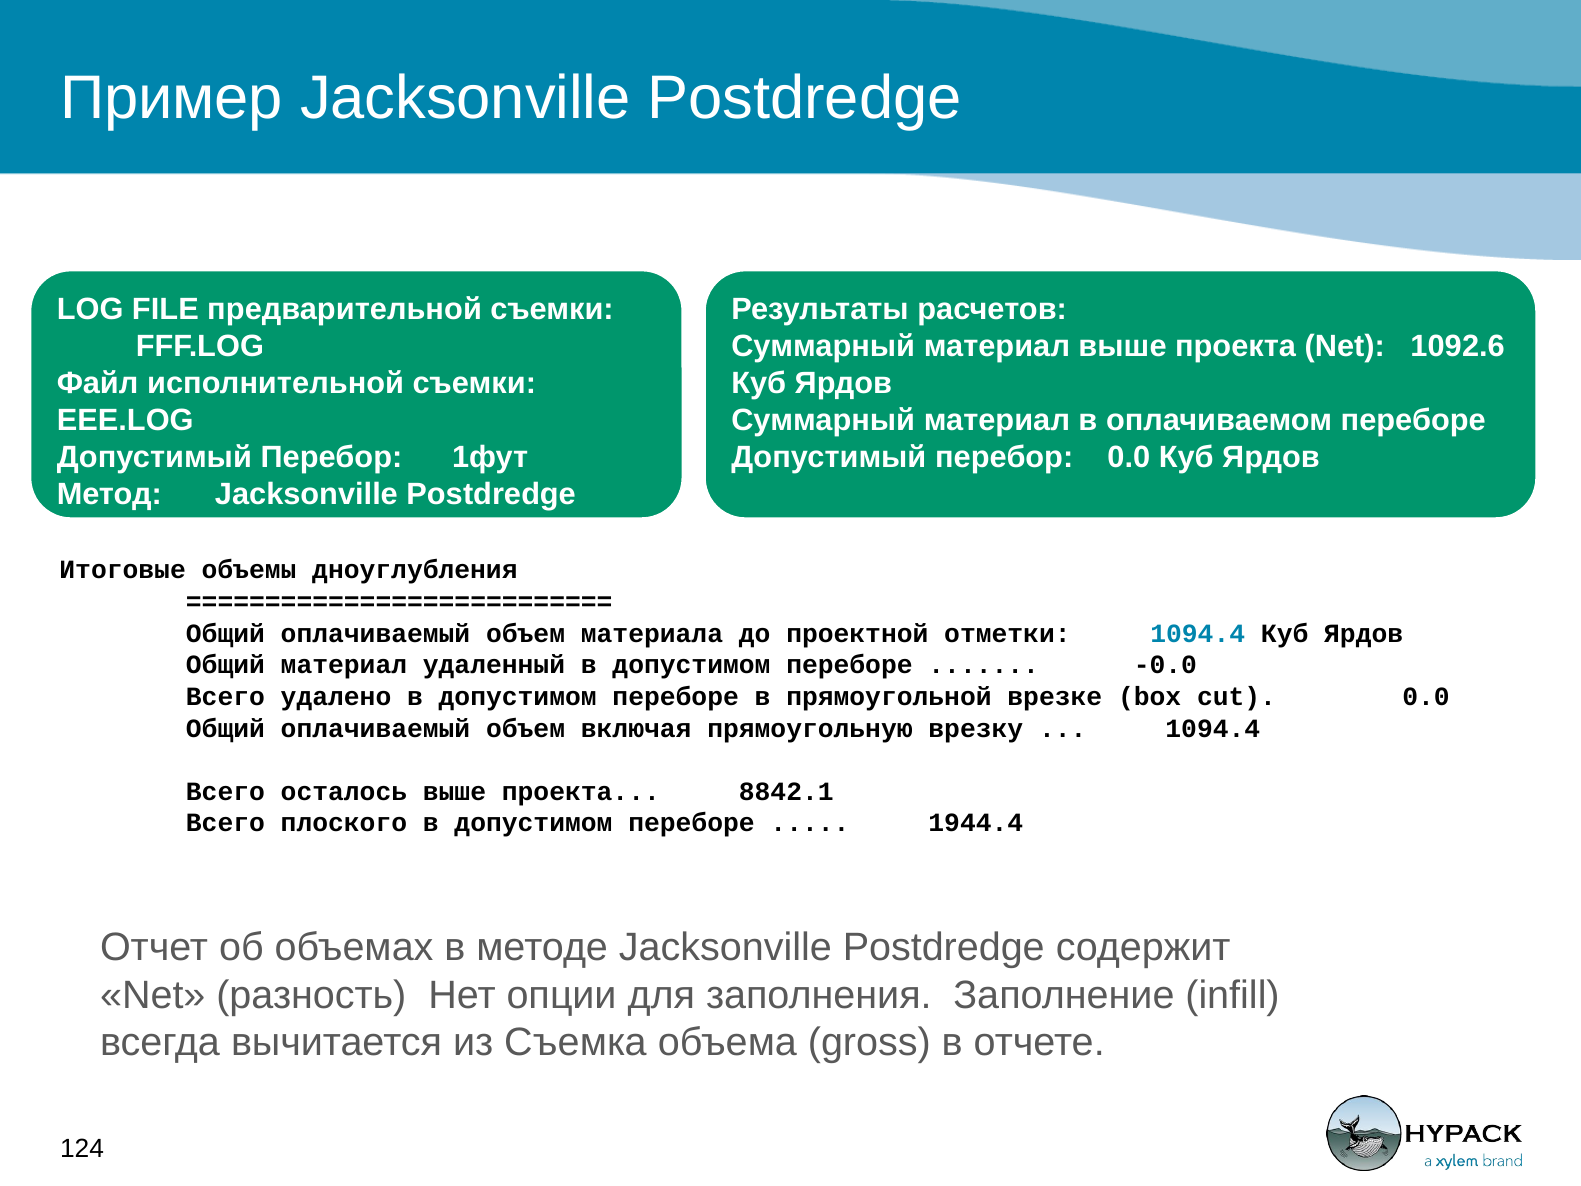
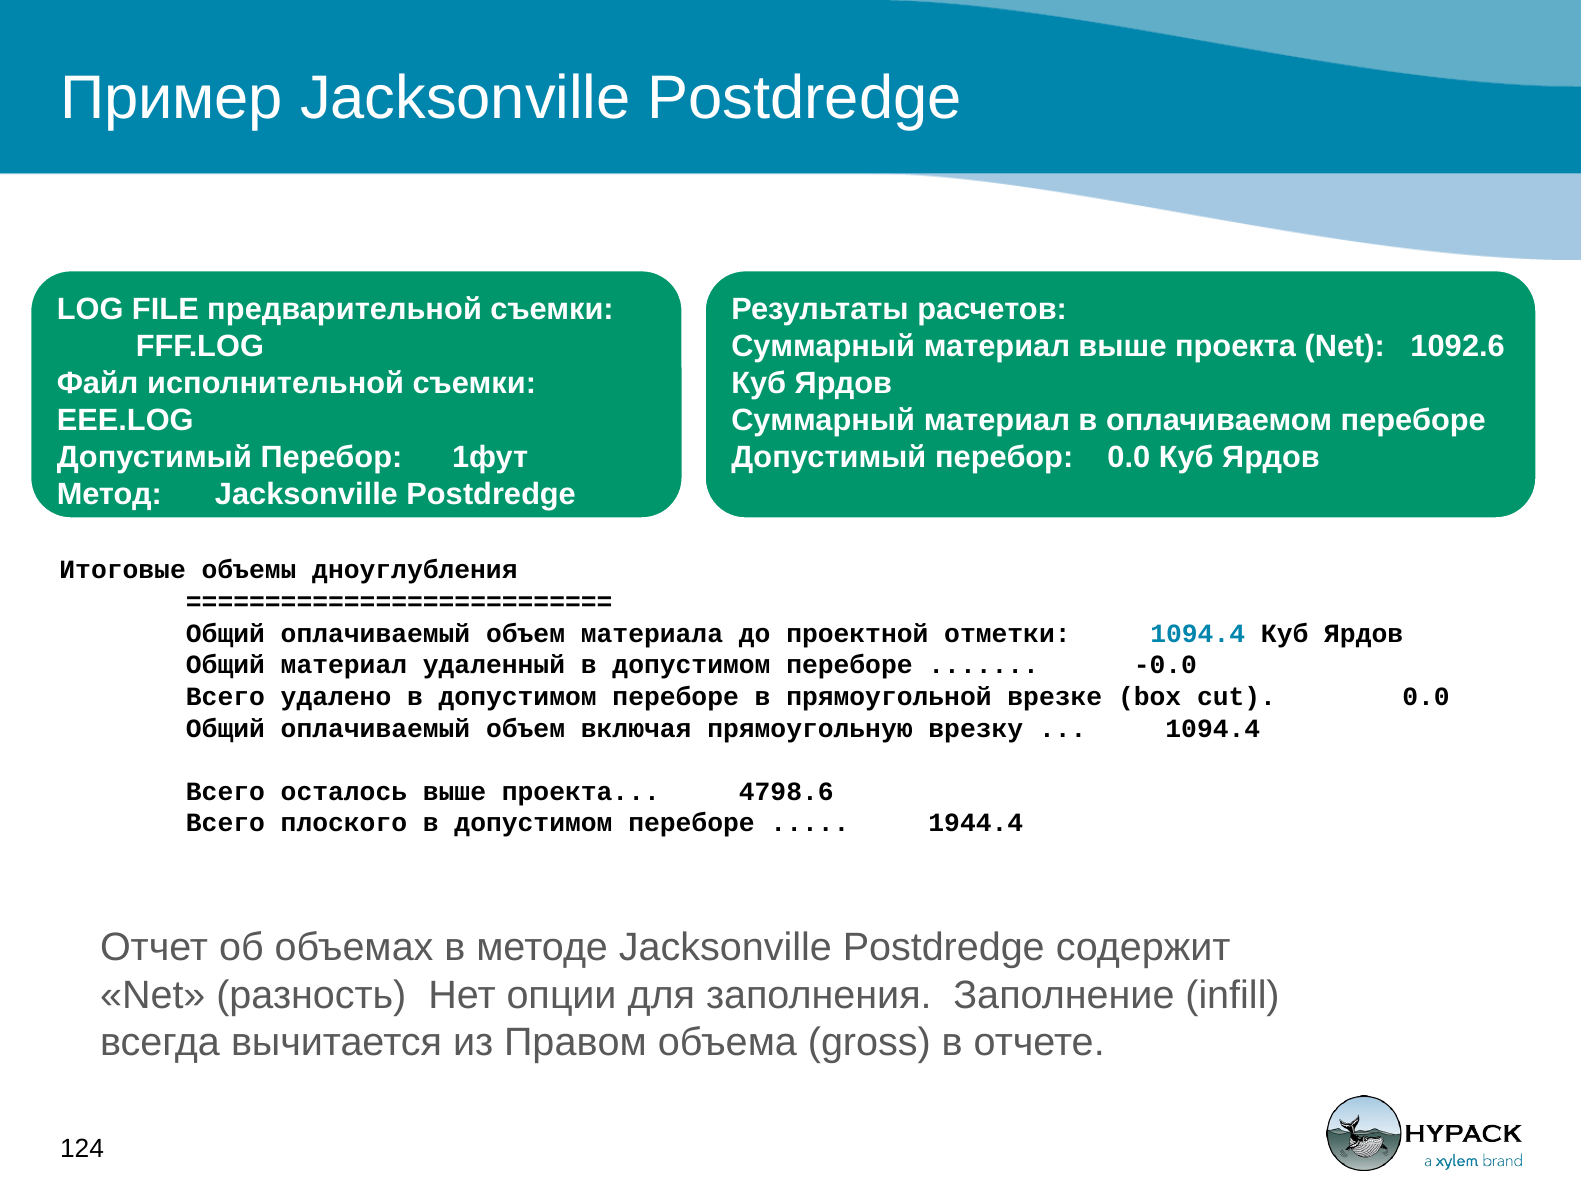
8842.1: 8842.1 -> 4798.6 (786, 791)
Съемка: Съемка -> Правом (575, 1042)
